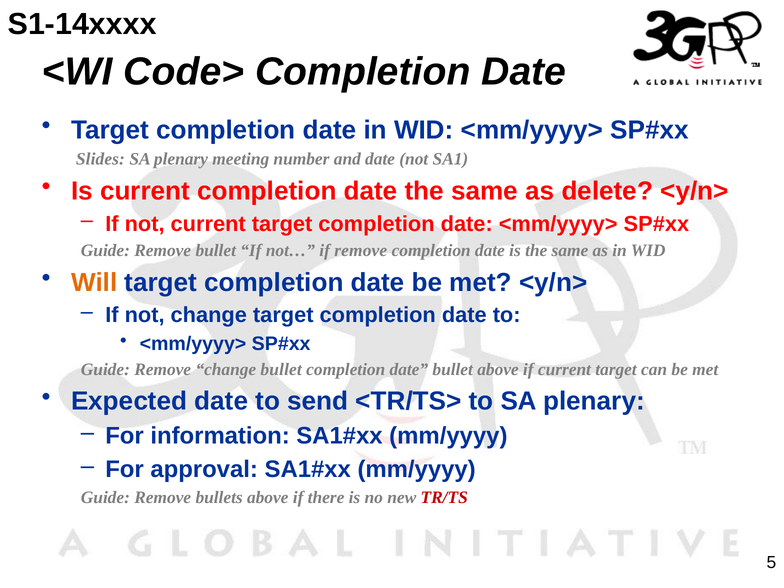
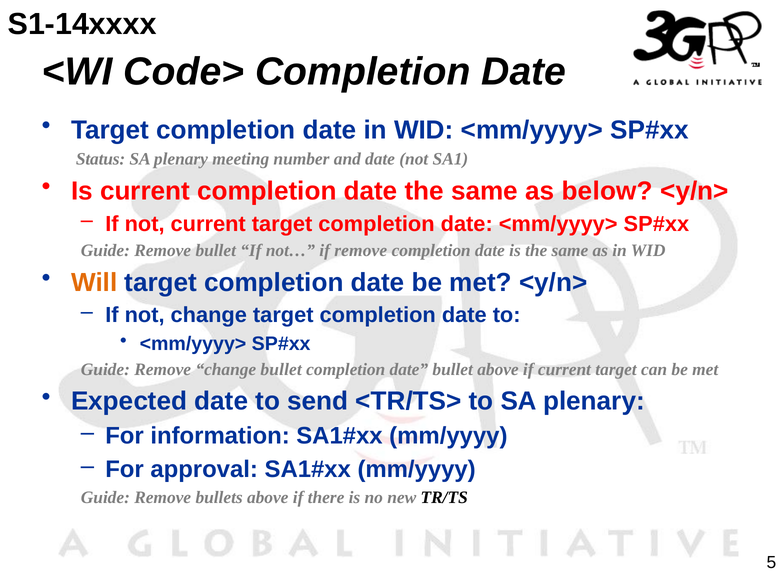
Slides: Slides -> Status (101, 159)
delete: delete -> below (607, 191)
TR/TS colour: red -> black (444, 497)
